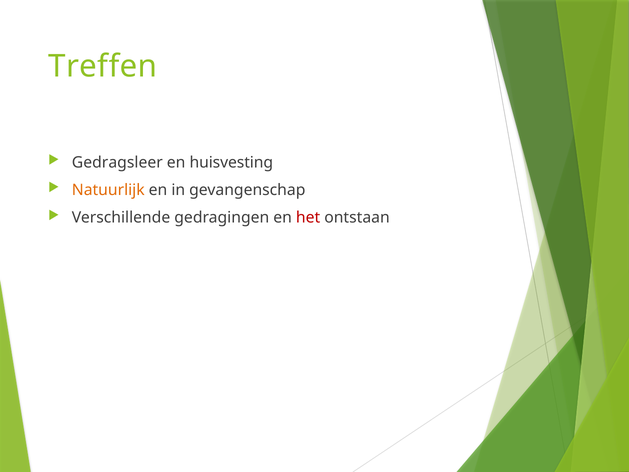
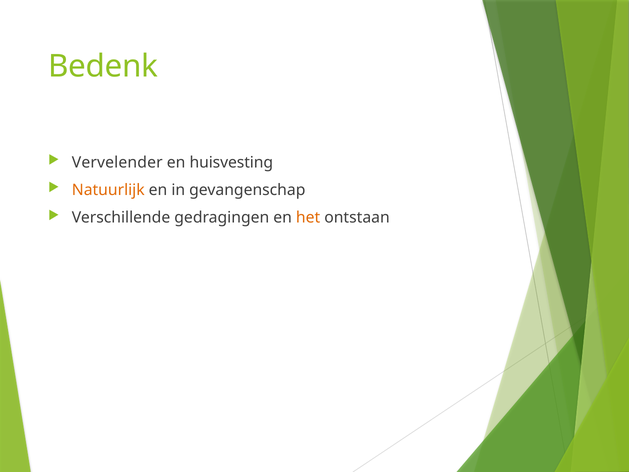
Treffen: Treffen -> Bedenk (103, 66)
Gedragsleer: Gedragsleer -> Vervelender (117, 162)
het colour: red -> orange (308, 218)
